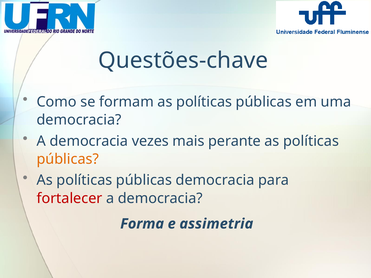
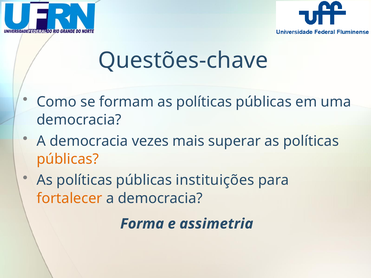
perante: perante -> superar (234, 141)
públicas democracia: democracia -> instituições (215, 180)
fortalecer colour: red -> orange (69, 199)
